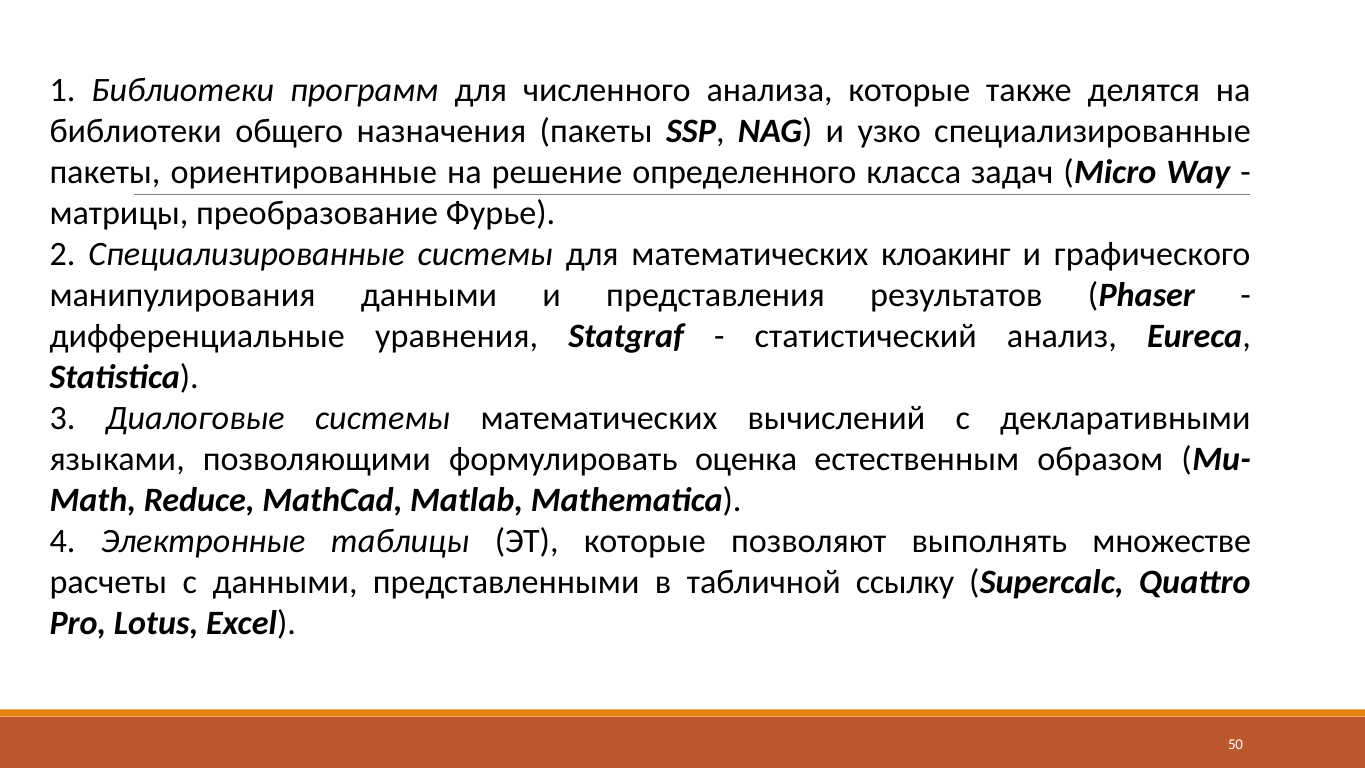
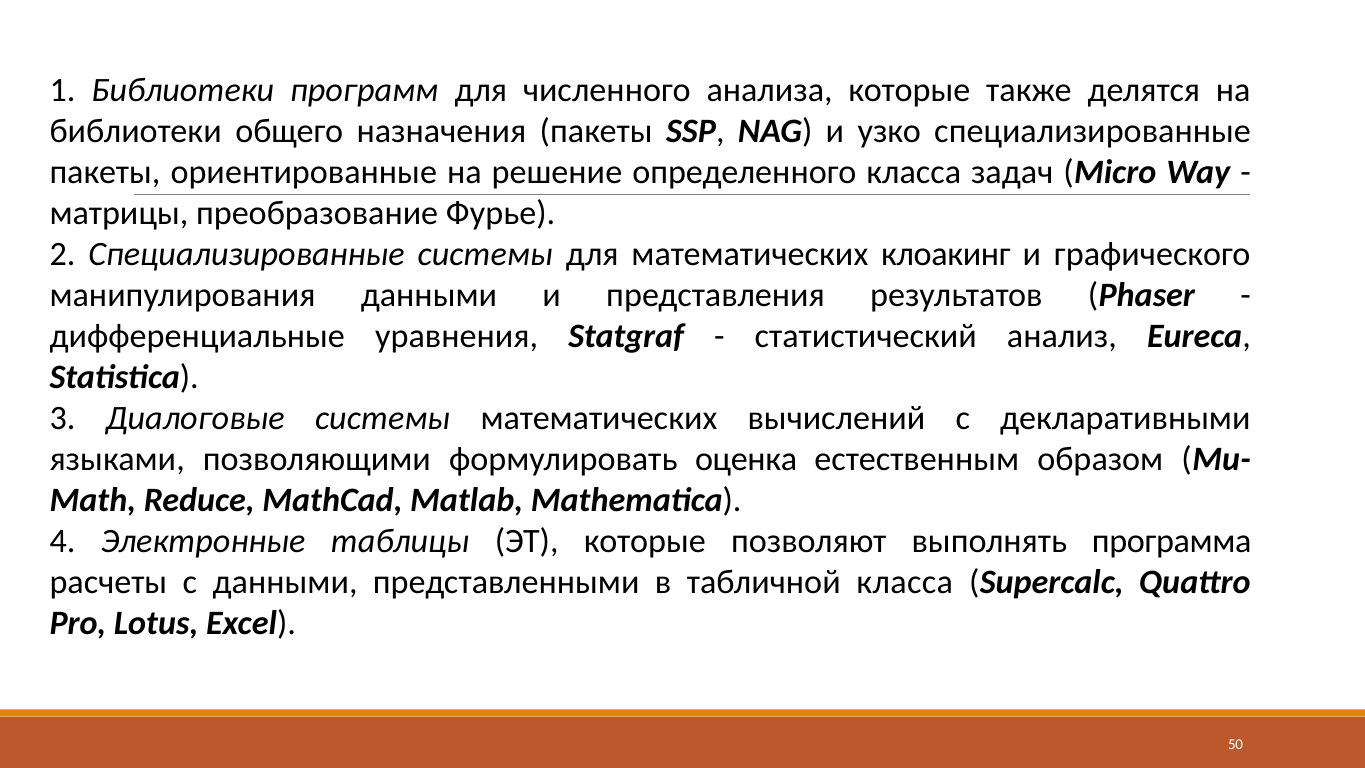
множестве: множестве -> программа (1172, 541)
табличной ссылку: ссылку -> класса (905, 582)
